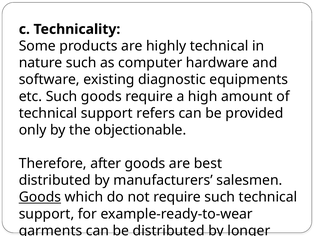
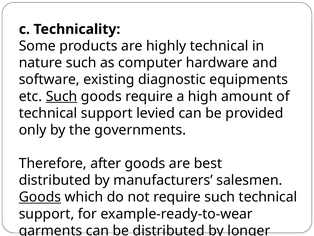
Such underline: none -> present (62, 96)
refers: refers -> levied (156, 113)
objectionable: objectionable -> governments (140, 130)
